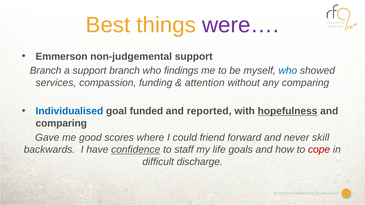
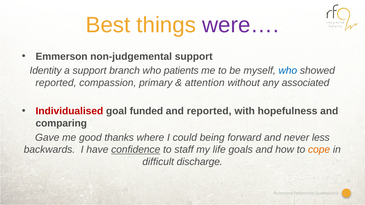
Branch: Branch -> Identity (46, 71)
findings: findings -> patients (181, 71)
services: services -> reported (56, 83)
funding: funding -> primary (156, 83)
any comparing: comparing -> associated (306, 83)
Individualised colour: blue -> red (69, 111)
hopefulness underline: present -> none (288, 111)
scores: scores -> thanks (119, 138)
friend: friend -> being (212, 138)
skill: skill -> less (321, 138)
cope colour: red -> orange (319, 150)
